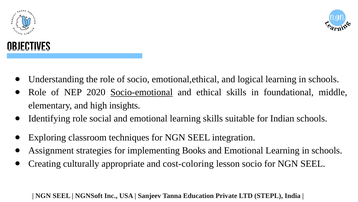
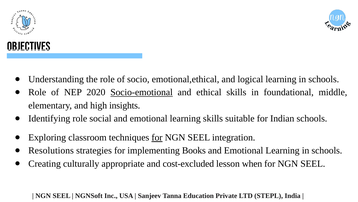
for underline: none -> present (157, 137)
Assignment: Assignment -> Resolutions (51, 150)
cost-coloring: cost-coloring -> cost-excluded (188, 163)
lesson socio: socio -> when (252, 163)
